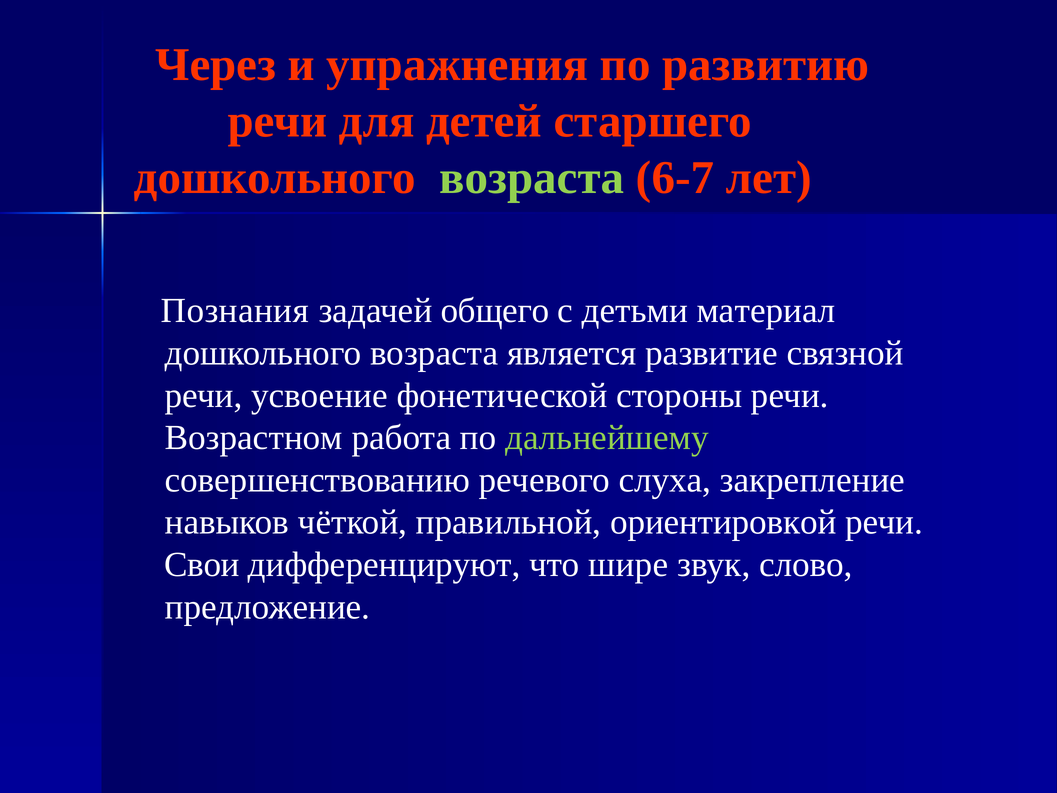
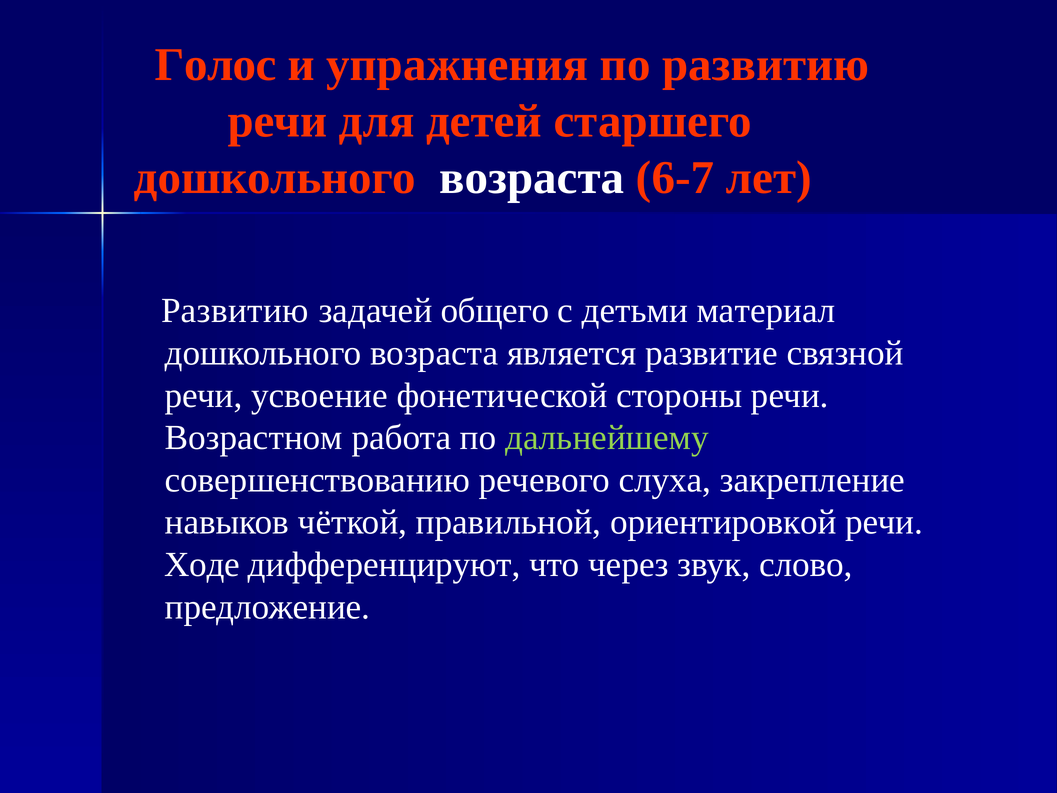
Через: Через -> Голос (216, 65)
возраста colour: light green -> white (532, 178)
Познания: Познания -> Развитию (235, 311)
Свои: Свои -> Ходе (202, 564)
шире: шире -> через (628, 564)
